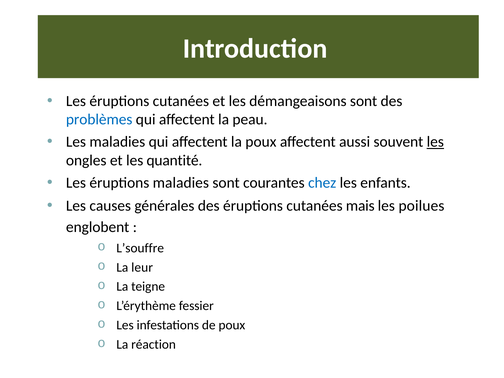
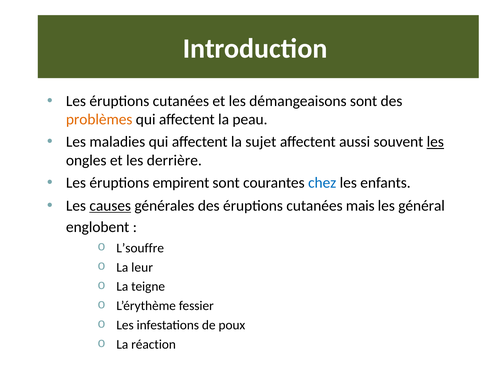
problèmes colour: blue -> orange (99, 120)
la poux: poux -> sujet (261, 142)
quantité: quantité -> derrière (174, 160)
éruptions maladies: maladies -> empirent (181, 183)
causes underline: none -> present (110, 206)
poilues: poilues -> général (422, 206)
